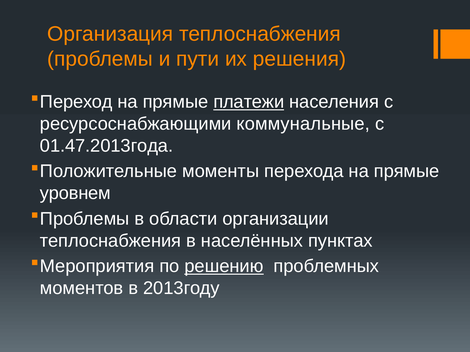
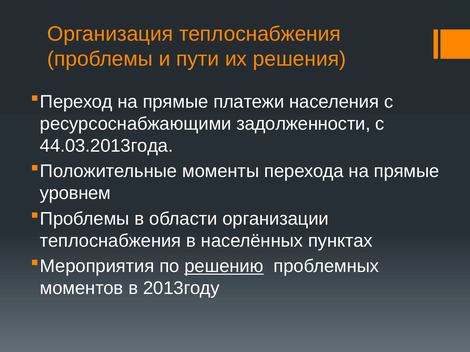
платежи underline: present -> none (249, 102)
коммунальные: коммунальные -> задолженности (303, 124)
01.47.2013года: 01.47.2013года -> 44.03.2013года (107, 146)
